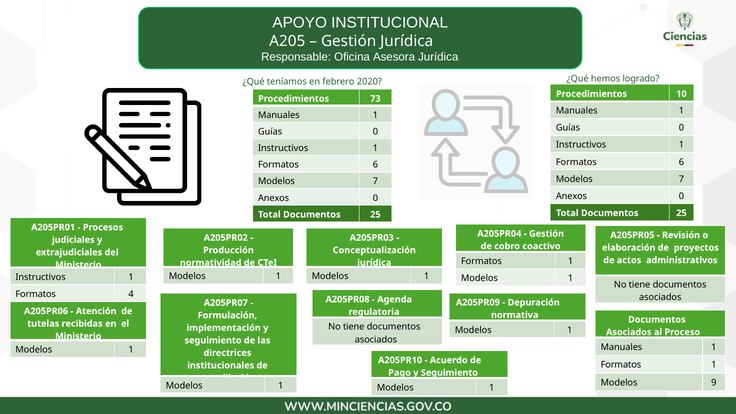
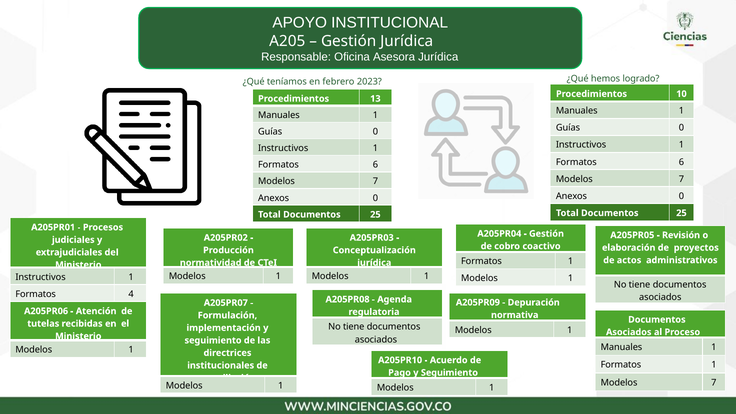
2020: 2020 -> 2023 (369, 82)
73: 73 -> 13 (375, 99)
9: 9 -> 7 (714, 383)
